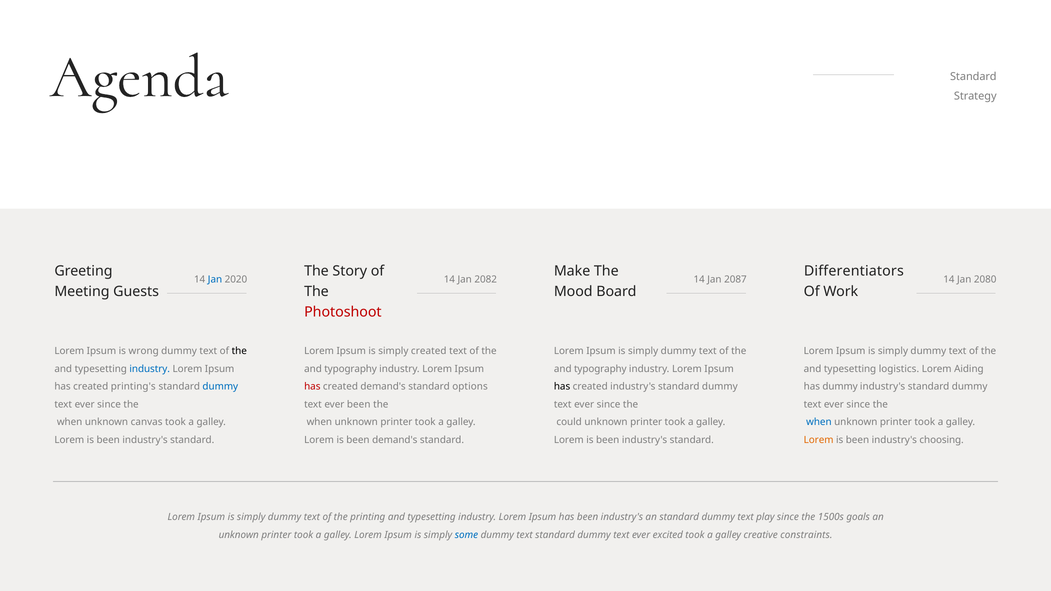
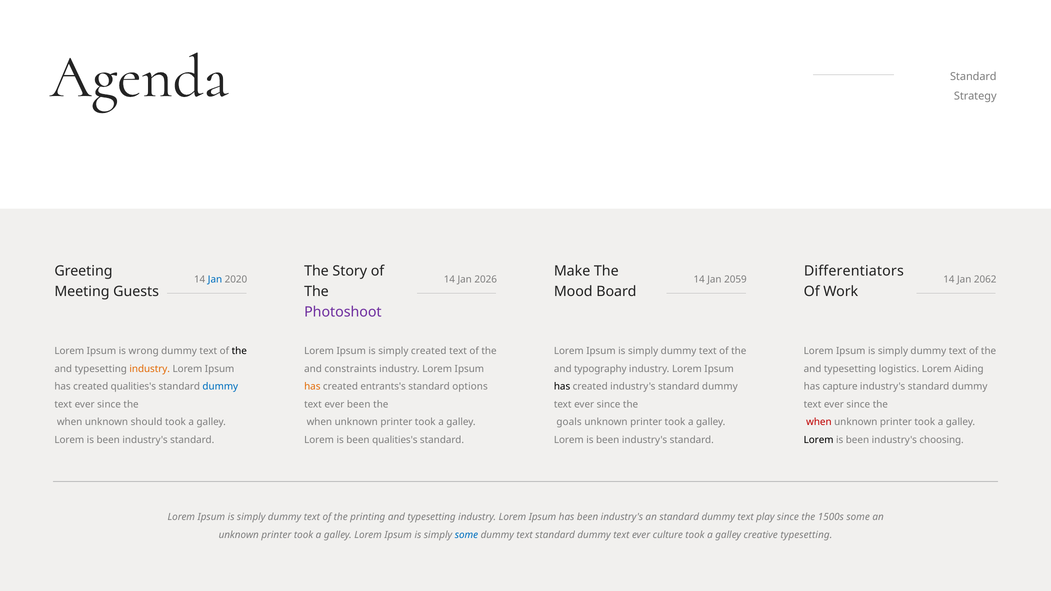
2082: 2082 -> 2026 (486, 279)
2087: 2087 -> 2059 (735, 279)
2080: 2080 -> 2062 (985, 279)
Photoshoot colour: red -> purple (343, 312)
industry colour: blue -> orange (150, 369)
typography: typography -> constraints (351, 369)
created printing's: printing's -> qualities's (133, 387)
has colour: red -> orange (312, 387)
created demand's: demand's -> entrants's (383, 387)
has dummy: dummy -> capture (840, 387)
canvas: canvas -> should (147, 422)
could: could -> goals (569, 422)
when colour: blue -> red (819, 422)
been demand's: demand's -> qualities's (395, 440)
Lorem colour: orange -> black (819, 440)
1500s goals: goals -> some (858, 517)
excited: excited -> culture (668, 535)
creative constraints: constraints -> typesetting (806, 535)
